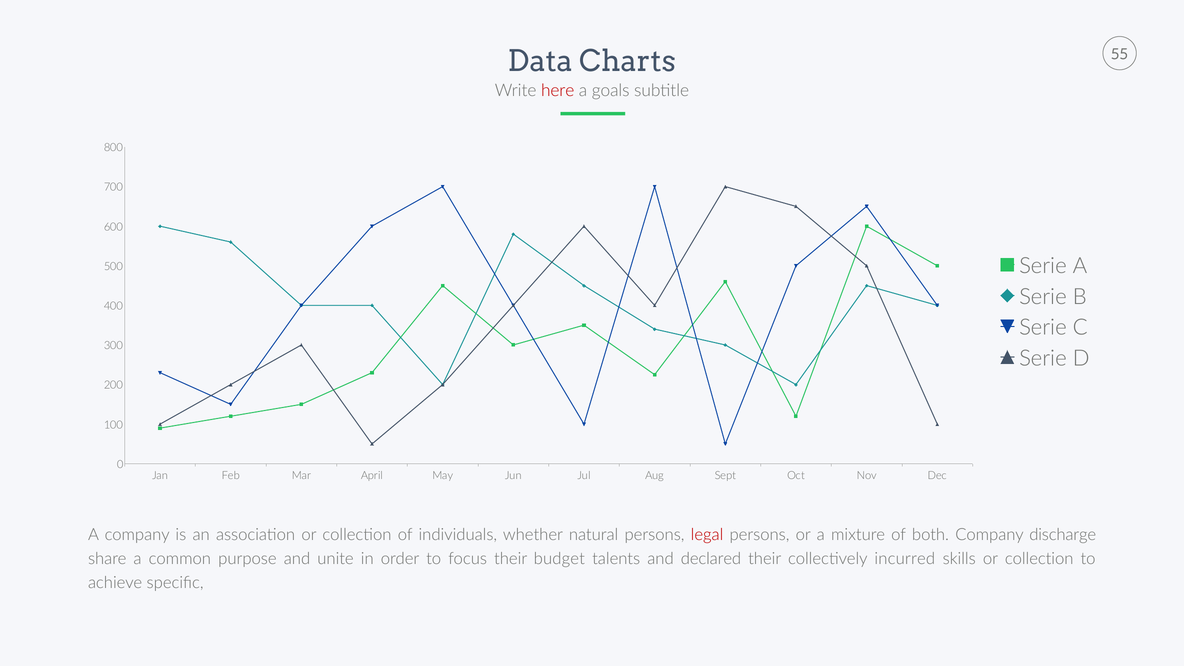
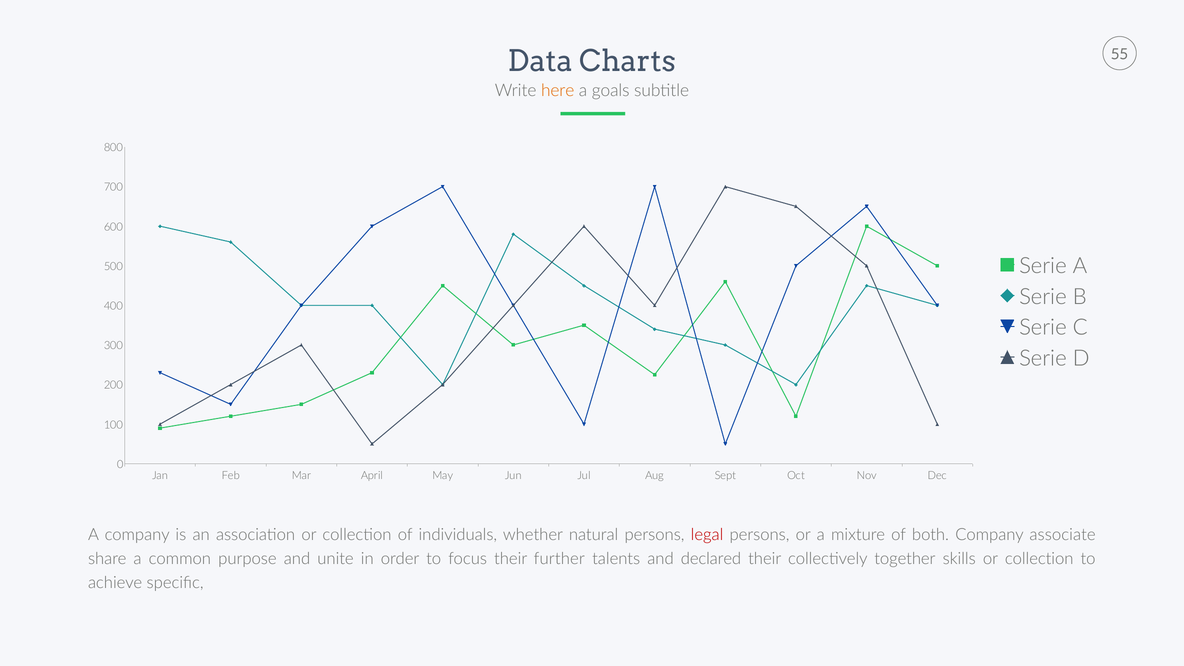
here colour: red -> orange (558, 90)
discharge: discharge -> associate (1063, 535)
budget: budget -> further (559, 559)
incurred: incurred -> together (905, 559)
